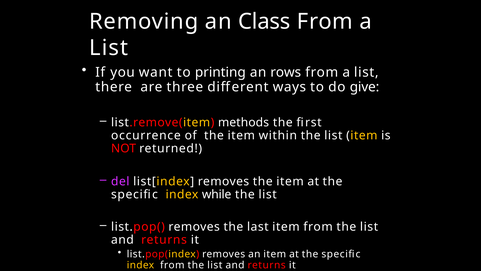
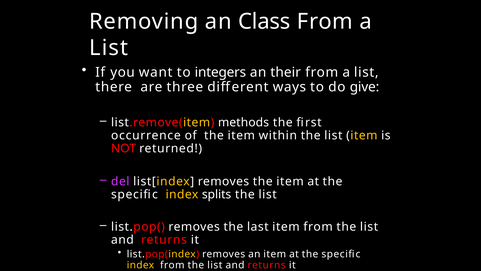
printing: printing -> integers (220, 72)
rows: rows -> their (286, 72)
while: while -> splits (217, 194)
